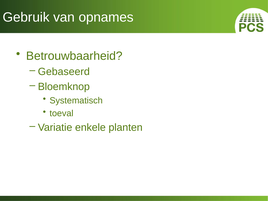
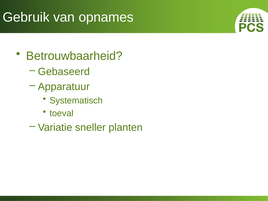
Bloemknop: Bloemknop -> Apparatuur (64, 87)
enkele: enkele -> sneller (90, 127)
